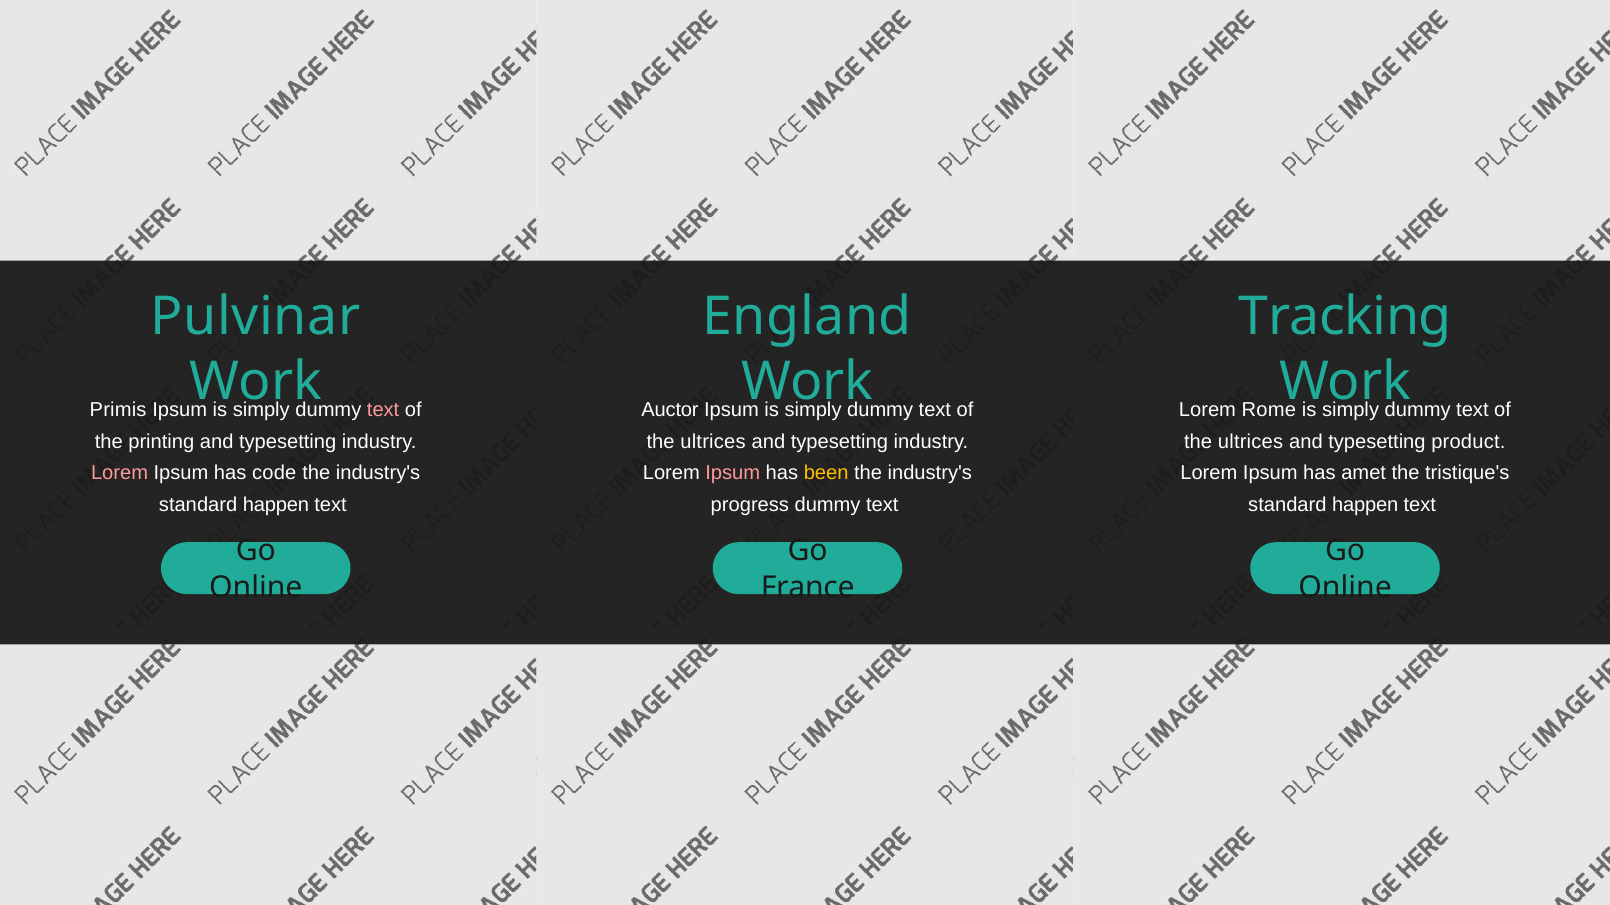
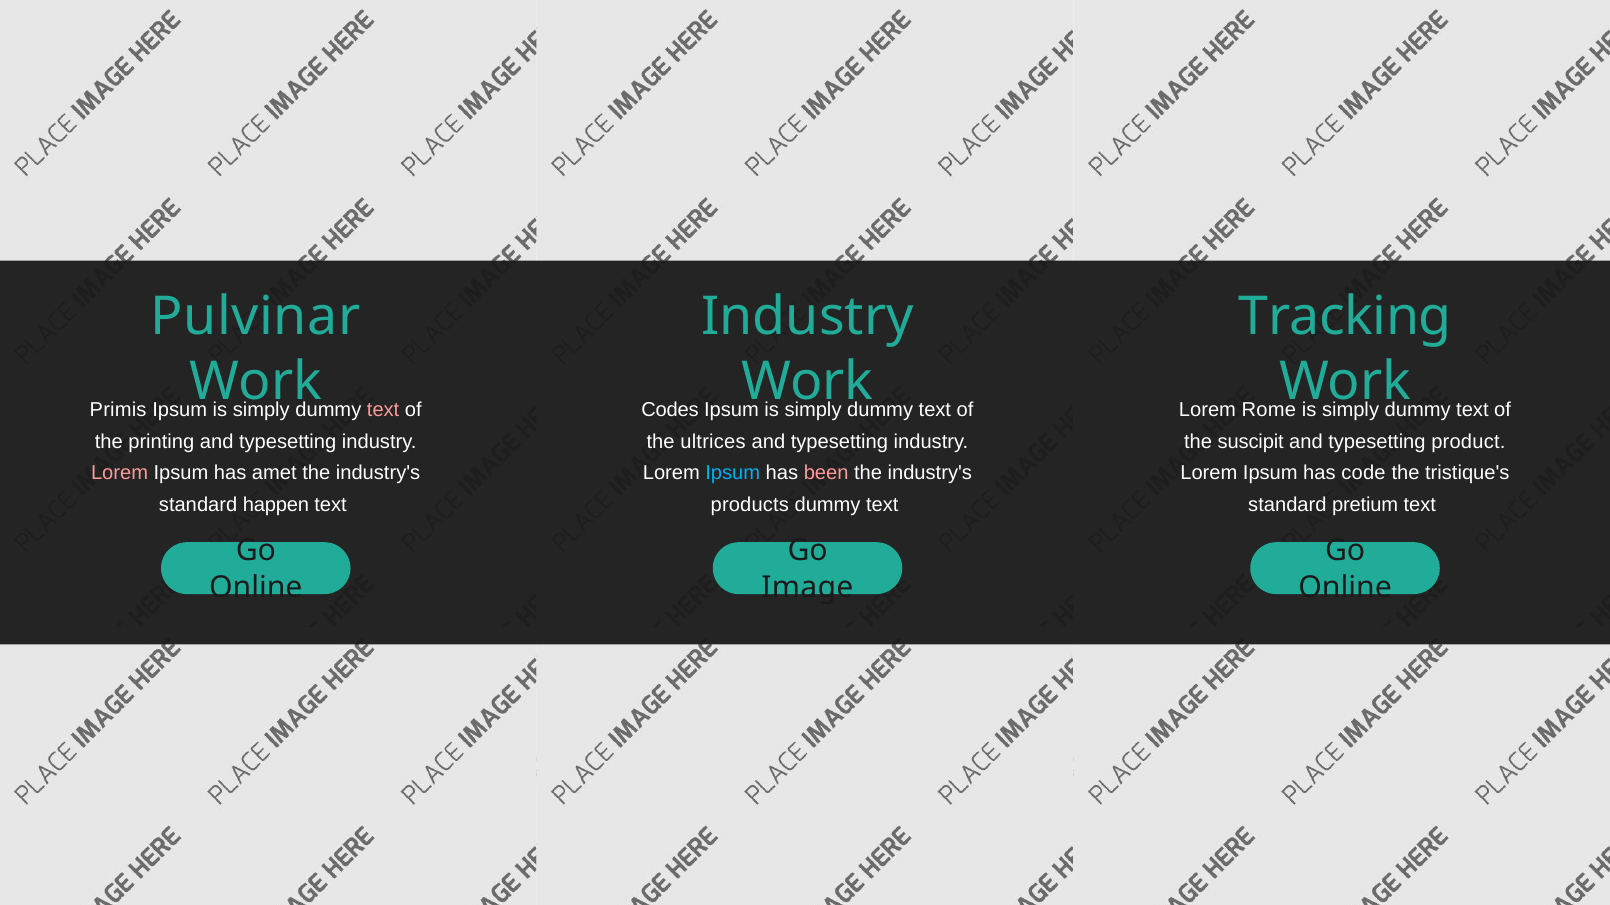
England: England -> Industry (808, 317)
Auctor: Auctor -> Codes (670, 411)
ultrices: ultrices -> suscipit (1251, 442)
code: code -> amet (274, 473)
Ipsum colour: pink -> light blue (733, 473)
been colour: yellow -> pink (826, 473)
amet: amet -> code (1364, 473)
progress: progress -> products (750, 505)
happen: happen -> pretium (1365, 505)
France: France -> Image (807, 587)
